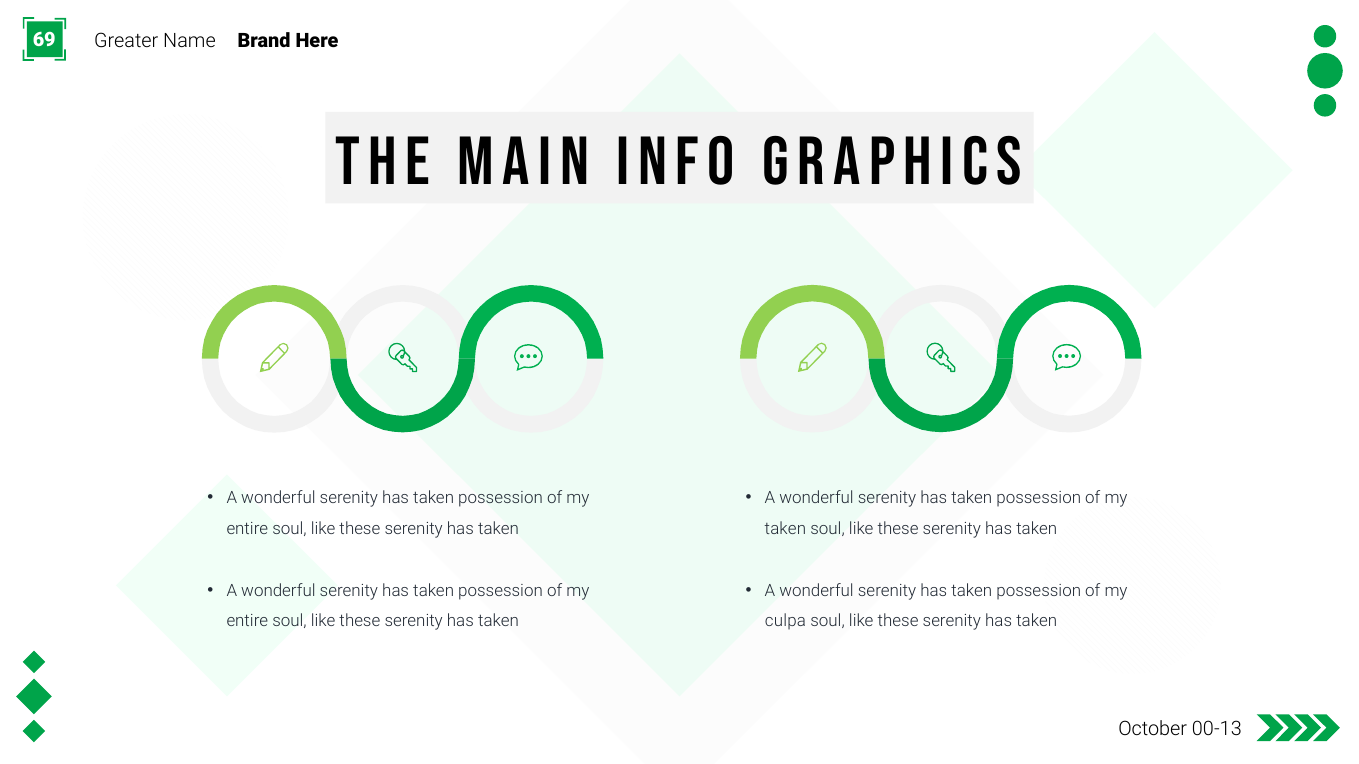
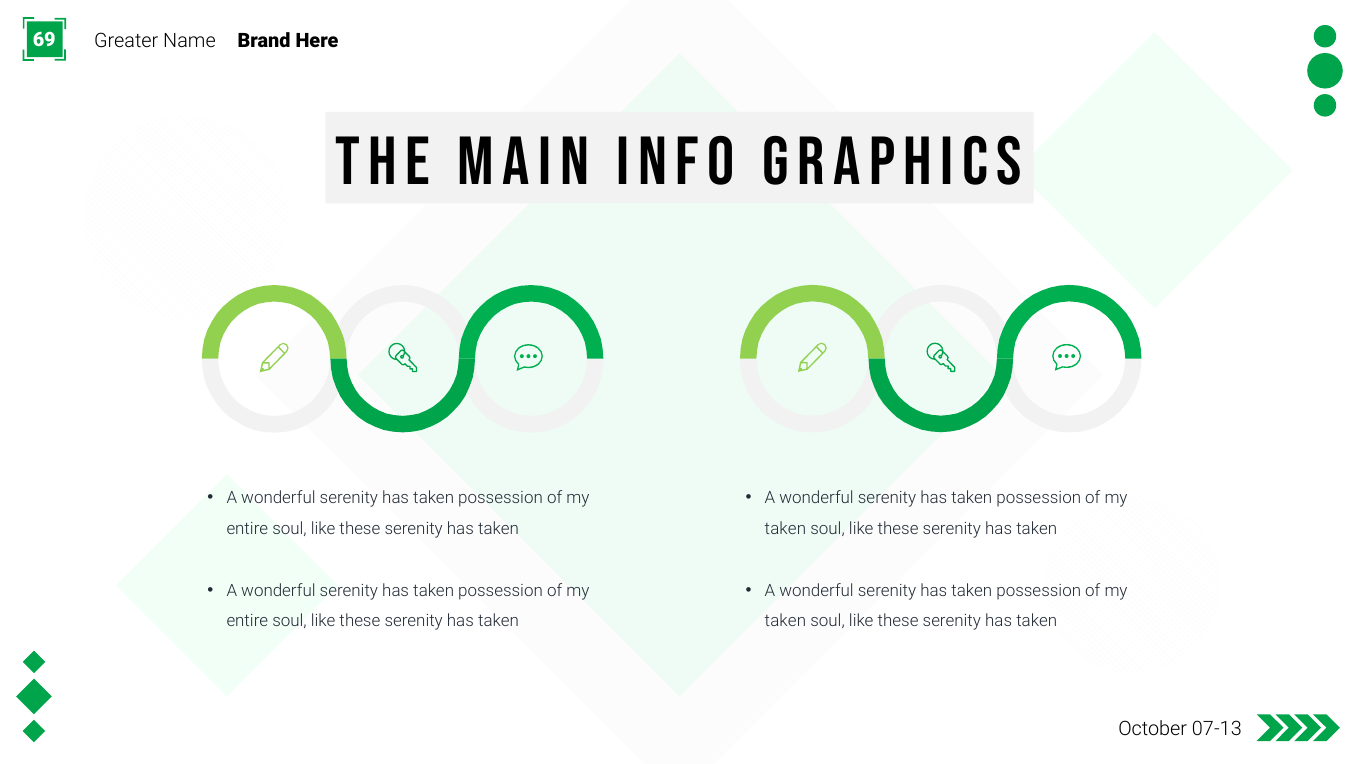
culpa: culpa -> taken (785, 621)
00-13: 00-13 -> 07-13 (1217, 730)
